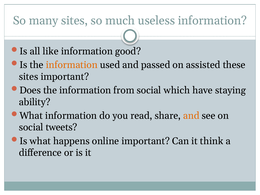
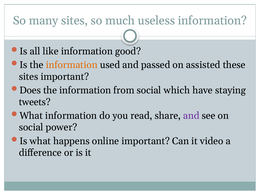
ability: ability -> tweets (35, 102)
and colour: orange -> purple (191, 116)
tweets: tweets -> power (61, 127)
think: think -> video (212, 141)
